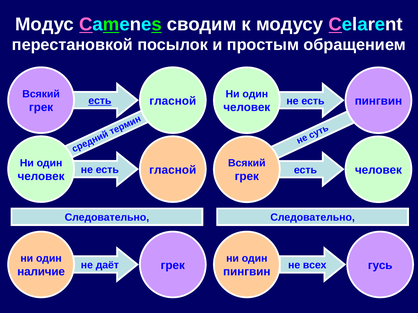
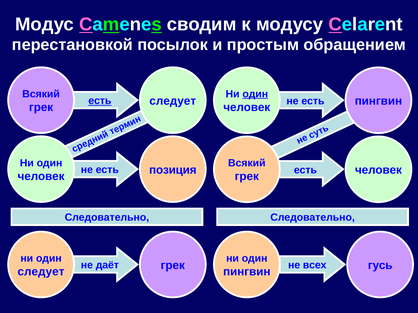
один underline: none -> present (255, 94)
гласной: гласной -> следует (173, 101)
гласной: гласной -> позиция (173, 170)
наличие: наличие -> следует (41, 272)
